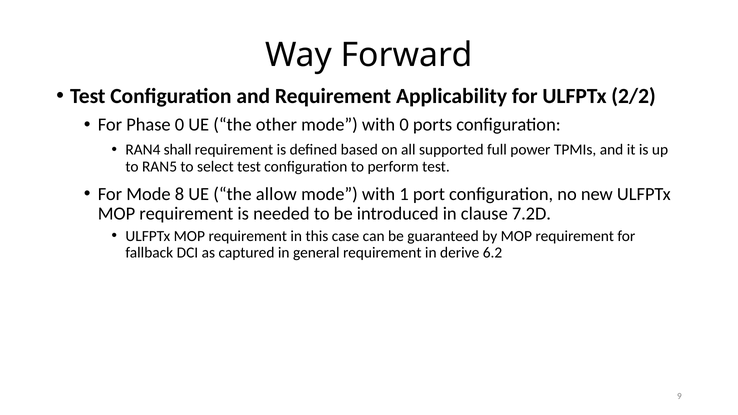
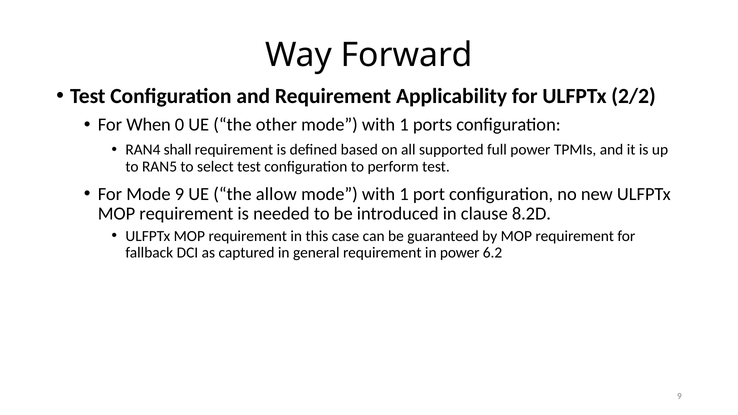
Phase: Phase -> When (149, 125)
other mode with 0: 0 -> 1 (404, 125)
Mode 8: 8 -> 9 (179, 194)
7.2D: 7.2D -> 8.2D (531, 214)
in derive: derive -> power (460, 253)
